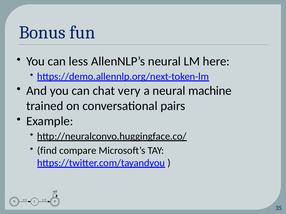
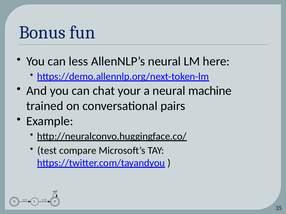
very: very -> your (129, 91)
find: find -> test (47, 151)
